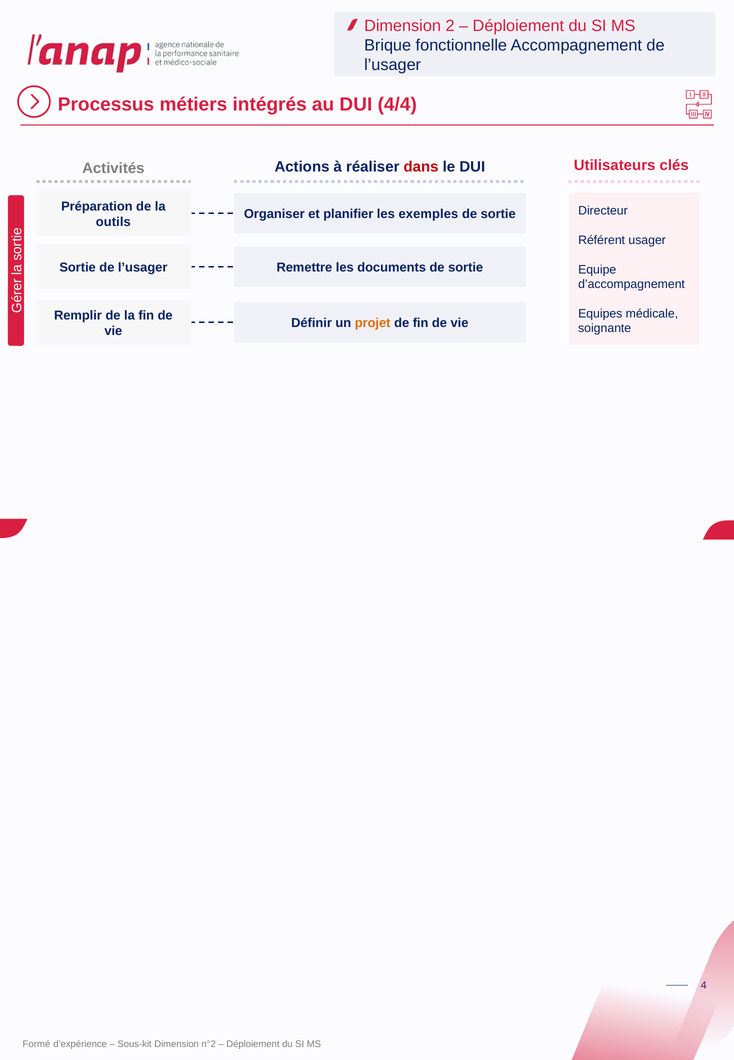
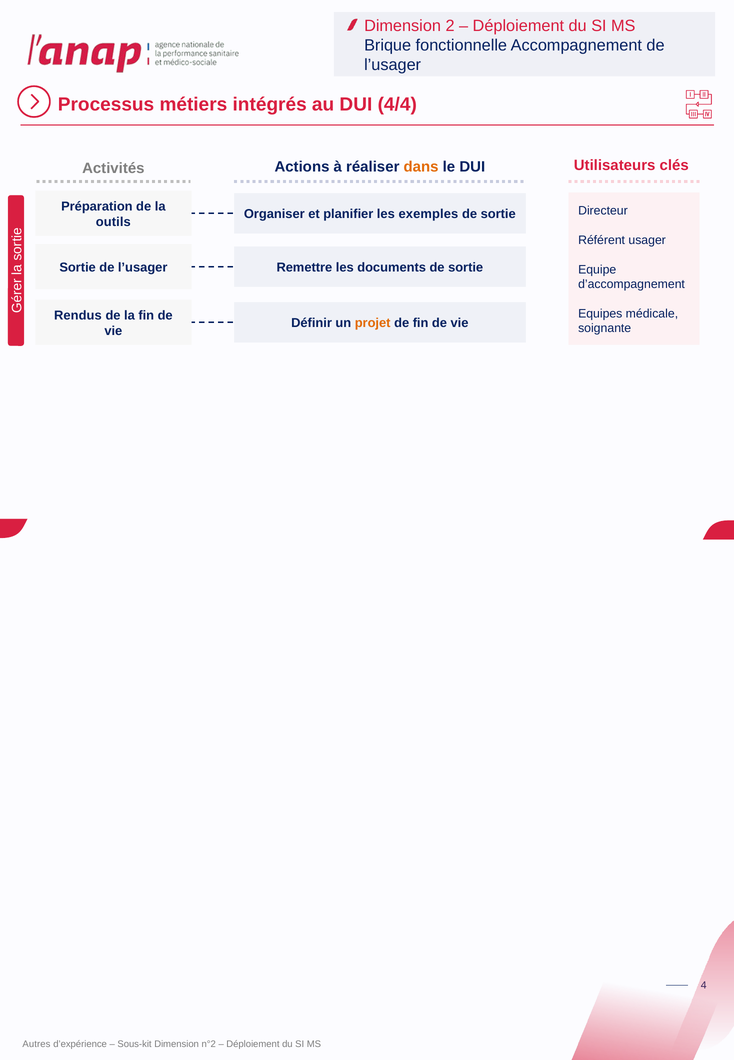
dans colour: red -> orange (421, 167)
Remplir: Remplir -> Rendus (78, 316)
Formé: Formé -> Autres (36, 1045)
